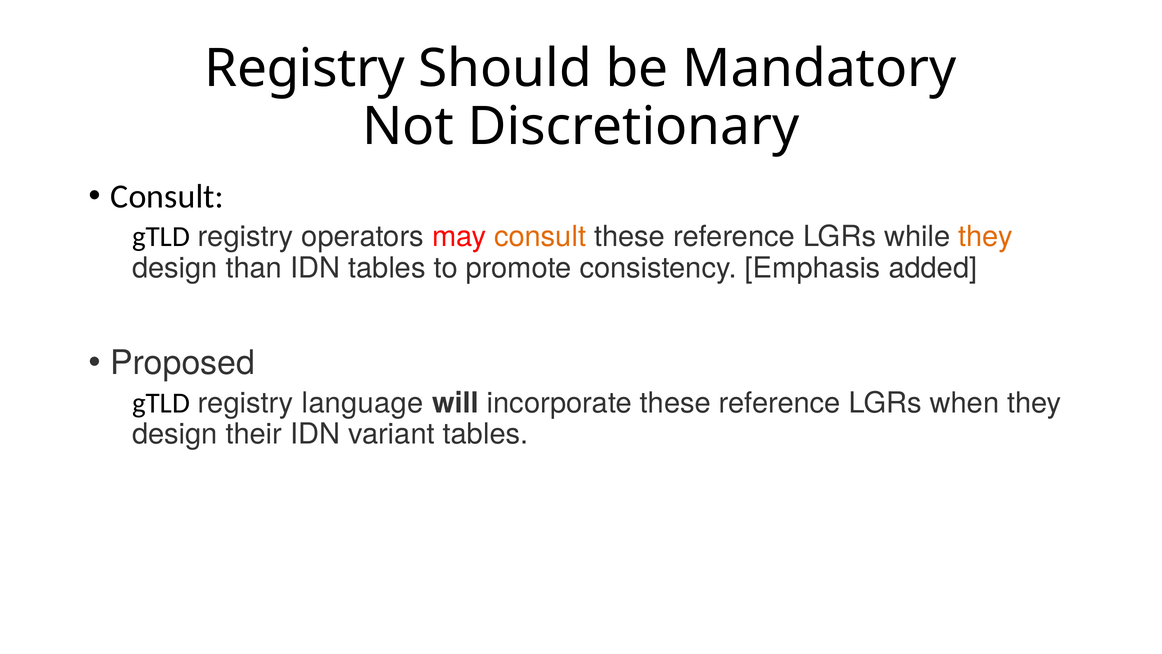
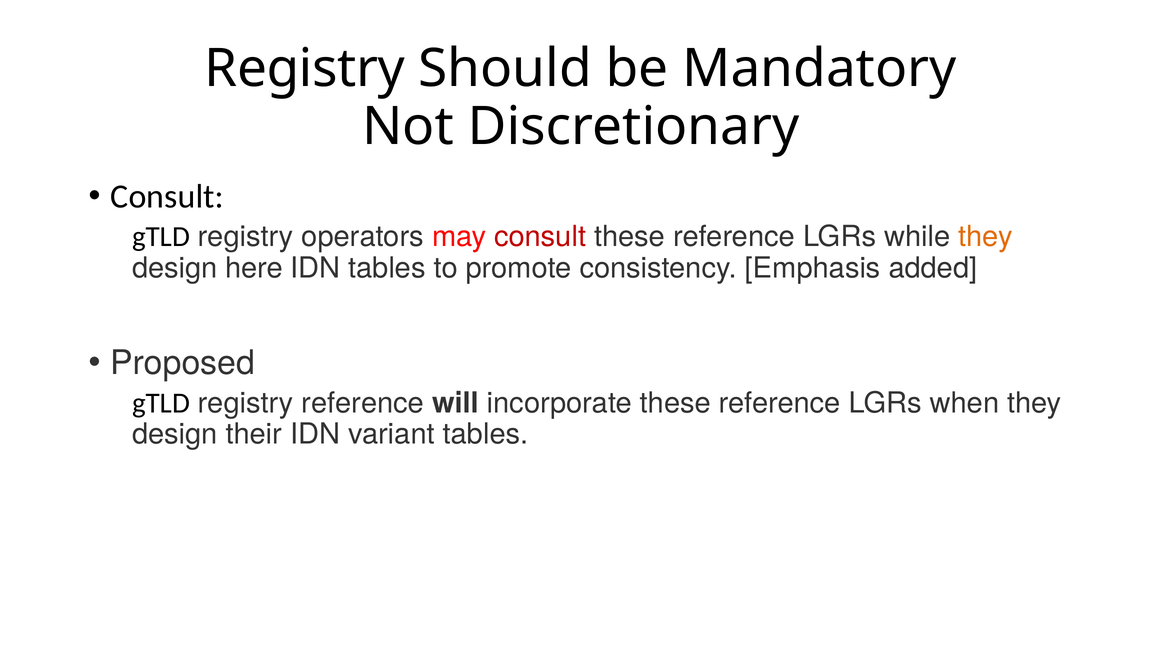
consult colour: orange -> red (540, 237)
than: than -> here (254, 268)
registry language: language -> reference (363, 403)
